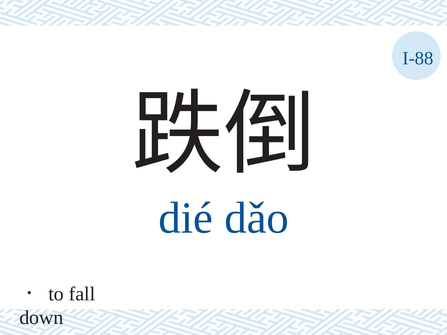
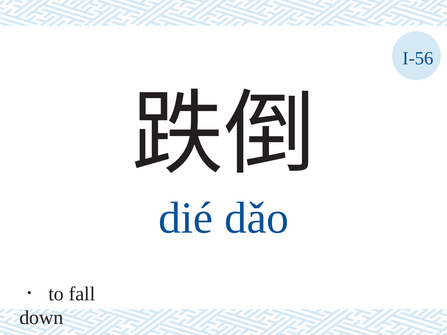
I-88: I-88 -> I-56 (418, 59)
